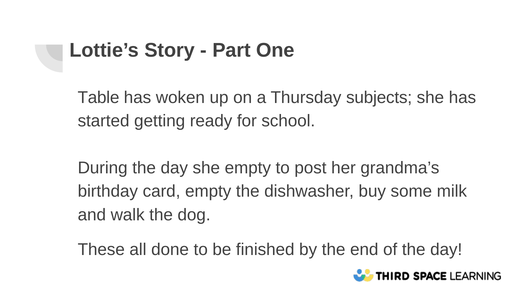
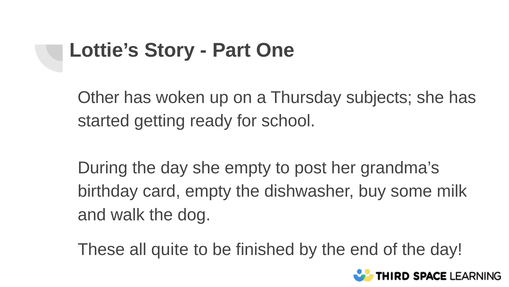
Table: Table -> Other (98, 97)
done: done -> quite (170, 249)
